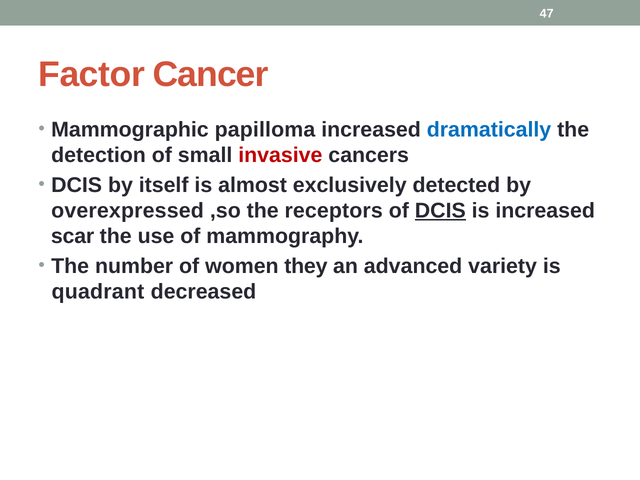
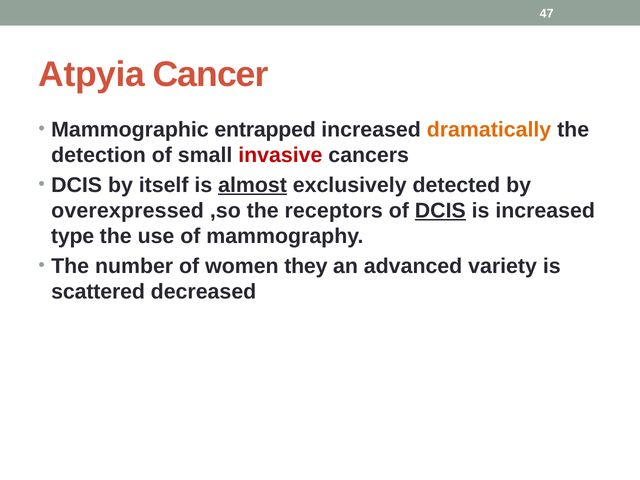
Factor: Factor -> Atpyia (92, 74)
papilloma: papilloma -> entrapped (265, 129)
dramatically colour: blue -> orange (489, 129)
almost underline: none -> present (253, 185)
scar: scar -> type (73, 236)
quadrant: quadrant -> scattered (98, 292)
